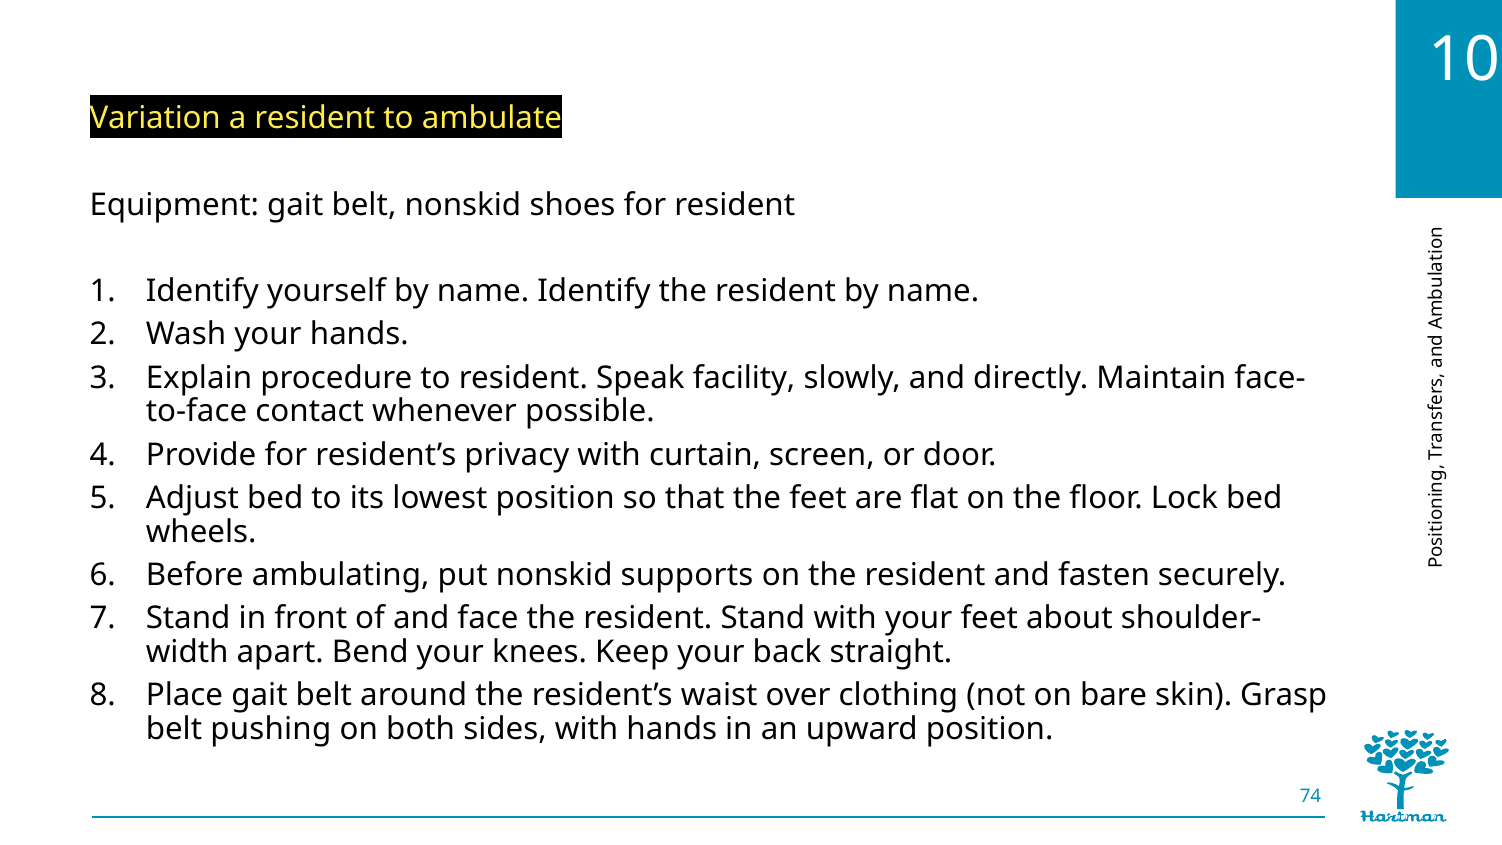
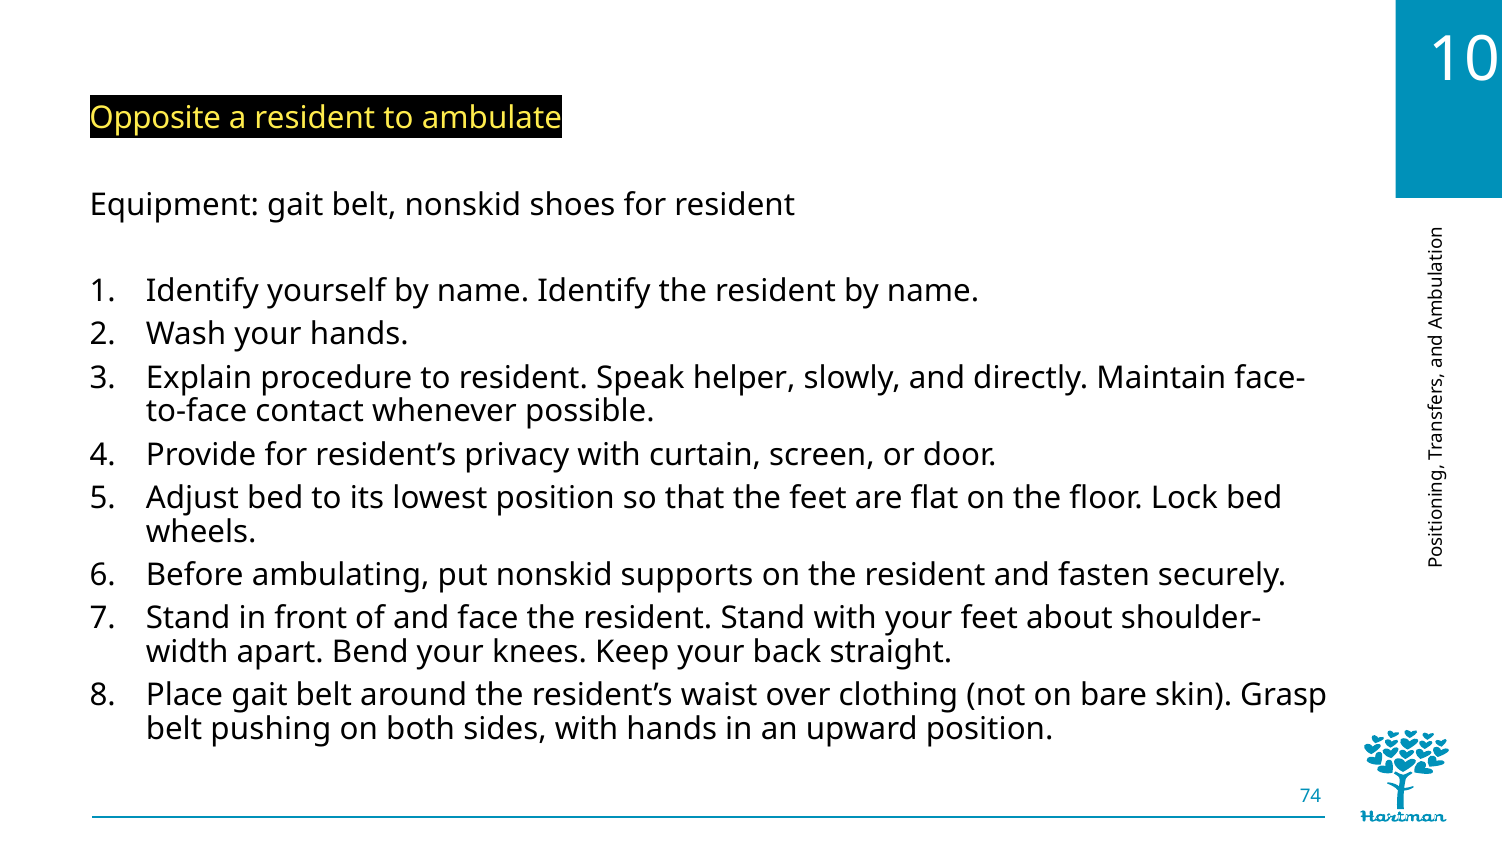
Variation: Variation -> Opposite (155, 118)
facility: facility -> helper (744, 378)
